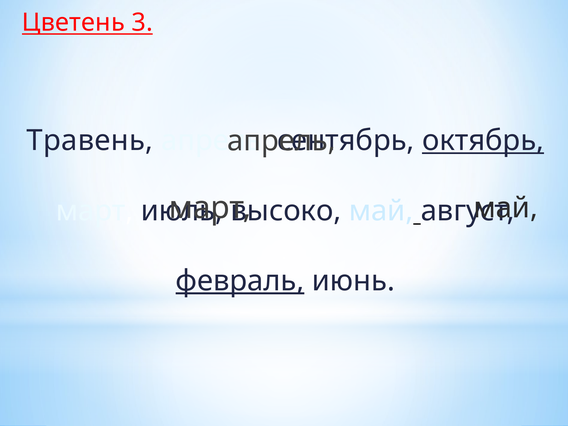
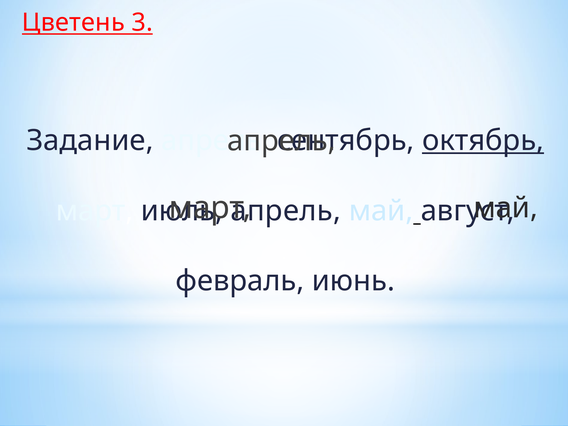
Травень: Травень -> Задание (90, 141)
высоко: высоко -> апрель (286, 211)
февраль underline: present -> none (240, 281)
